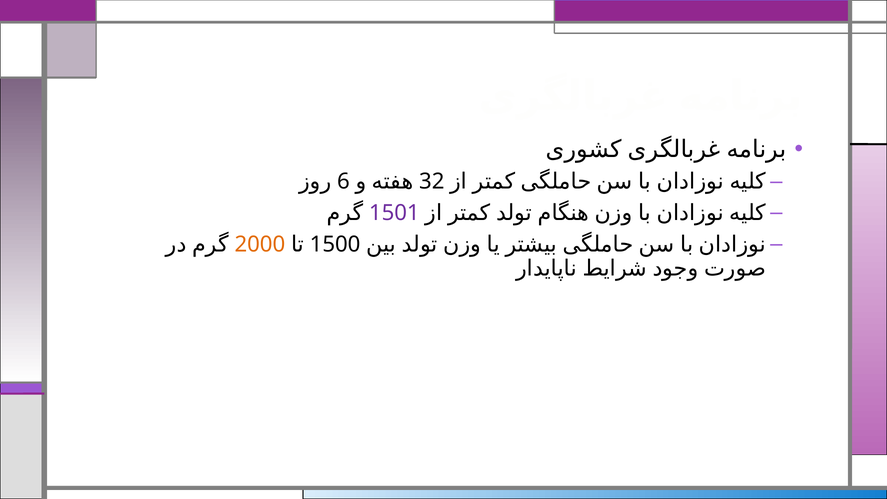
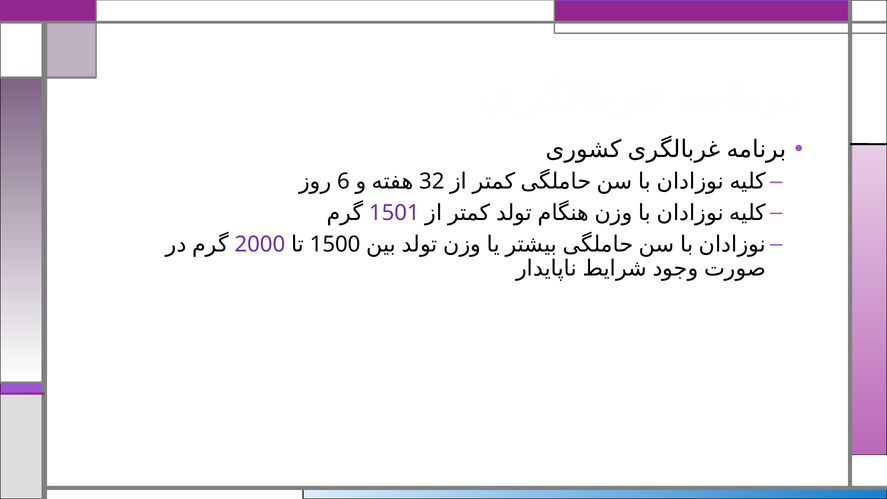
2000 colour: orange -> purple (260, 244)
